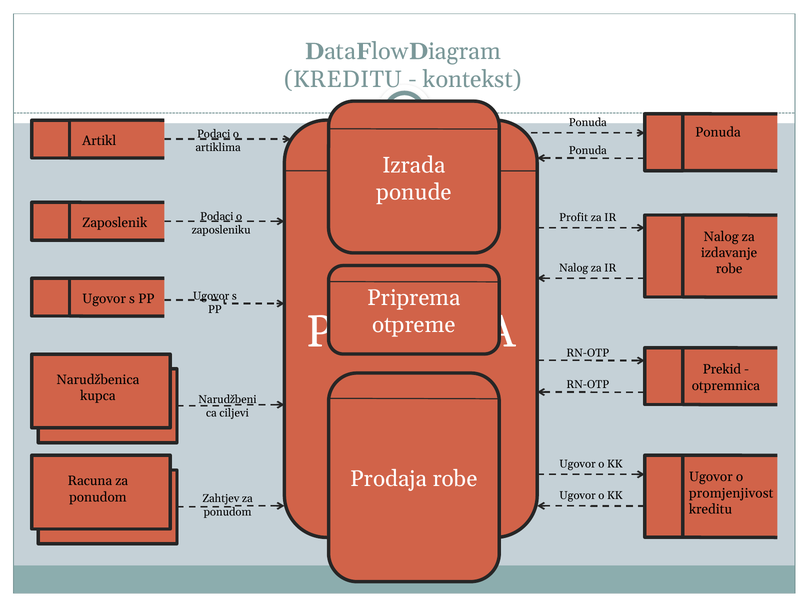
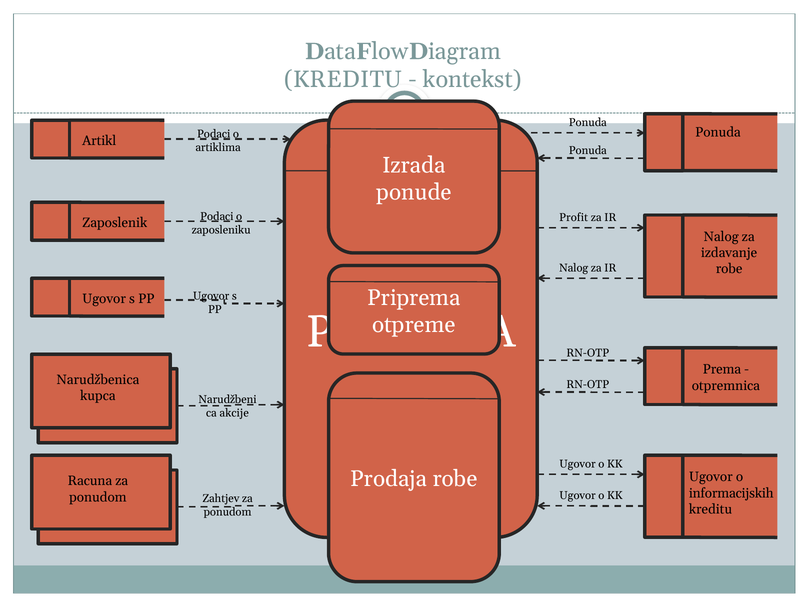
Prekid: Prekid -> Prema (722, 369)
ciljevi: ciljevi -> akcije (234, 413)
promjenjivost: promjenjivost -> informacijskih (731, 493)
